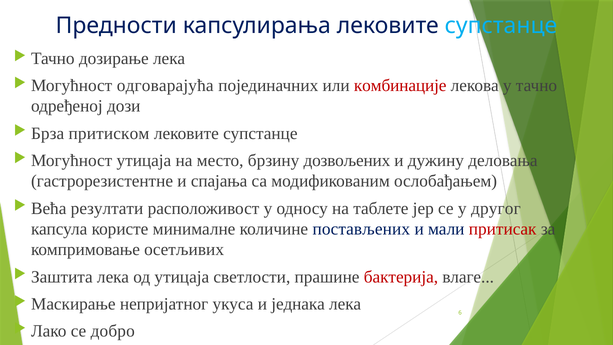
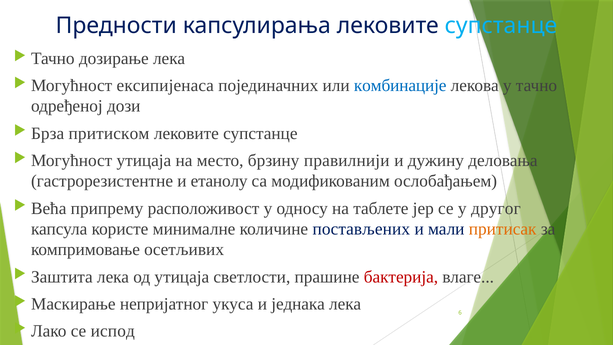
одговарајућа: одговарајућа -> ексипијенаса (165, 86)
комбинације colour: red -> blue (400, 86)
дозвољених: дозвољених -> правилнији (347, 160)
спајања: спајања -> етанолу (219, 181)
резултати: резултати -> припрему (107, 208)
притисак colour: red -> orange (503, 229)
добро: добро -> испод (113, 331)
